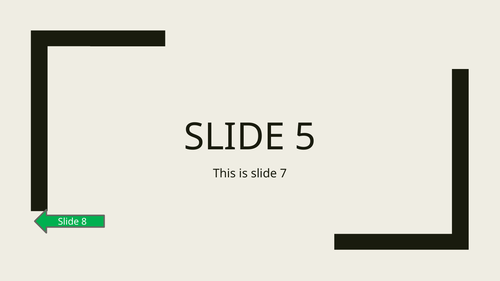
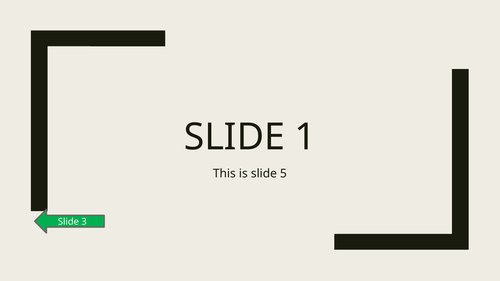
5: 5 -> 1 (305, 137)
7: 7 -> 5 (283, 174)
8: 8 -> 3 (84, 222)
